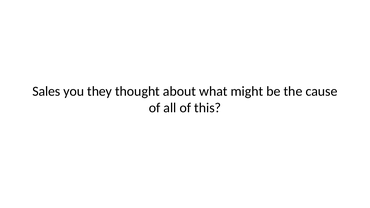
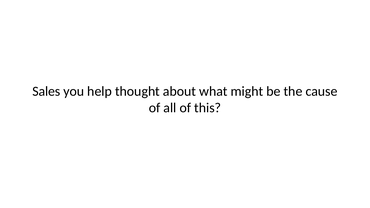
they: they -> help (100, 91)
